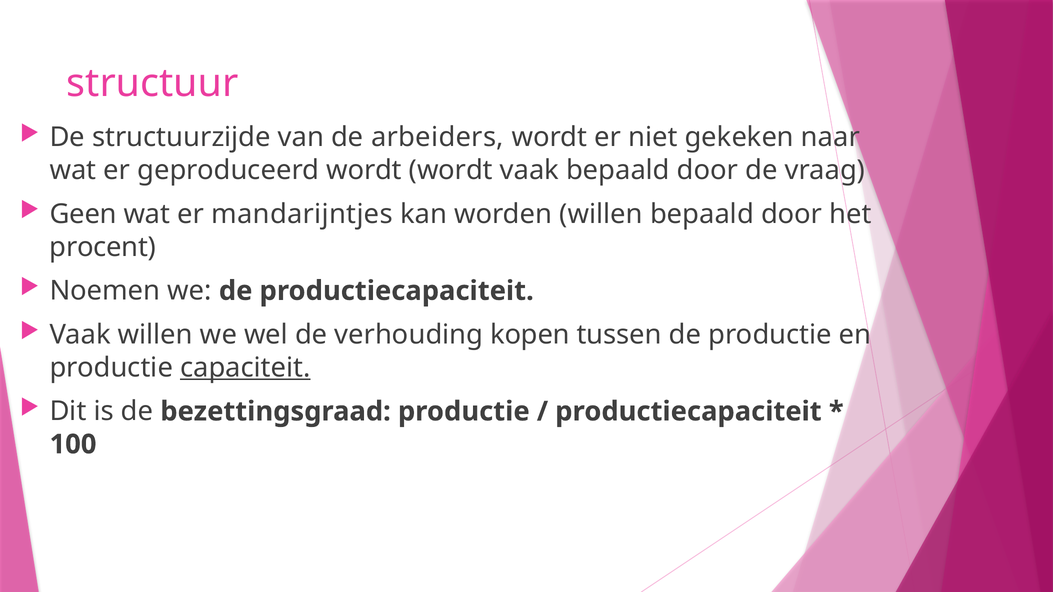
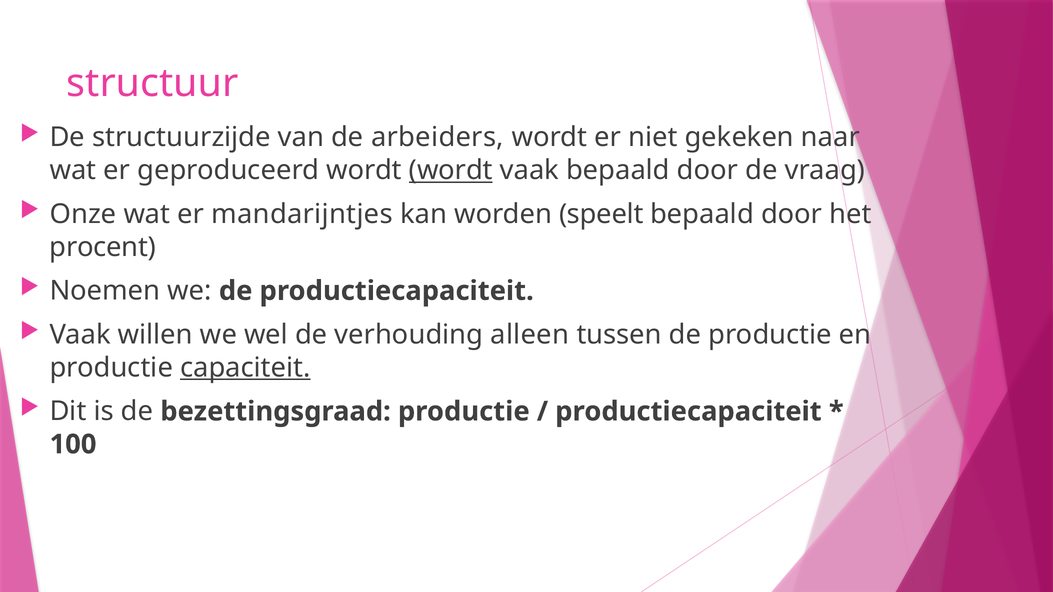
wordt underline: none -> present (451, 170)
Geen: Geen -> Onze (83, 214)
worden willen: willen -> speelt (601, 214)
kopen: kopen -> alleen (530, 335)
